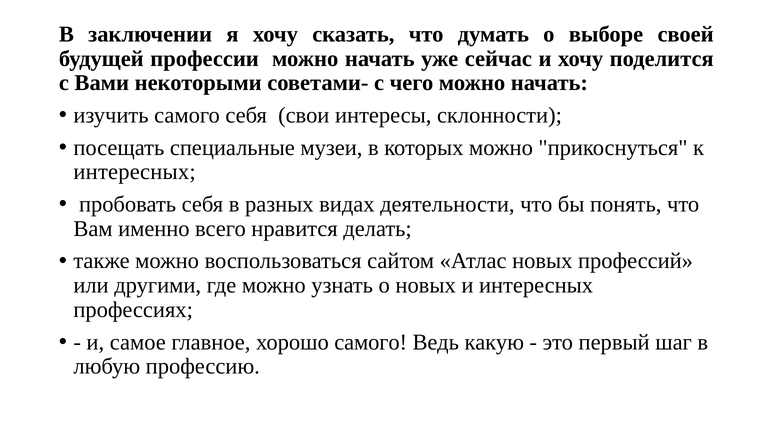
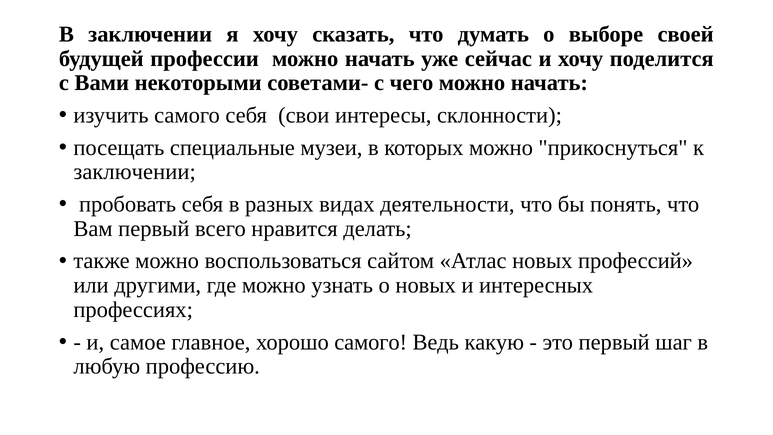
интересных: интересных -> заключении (135, 172)
Вам именно: именно -> первый (154, 229)
